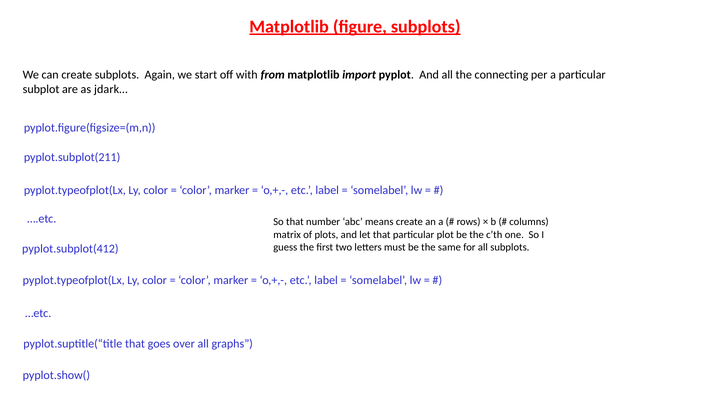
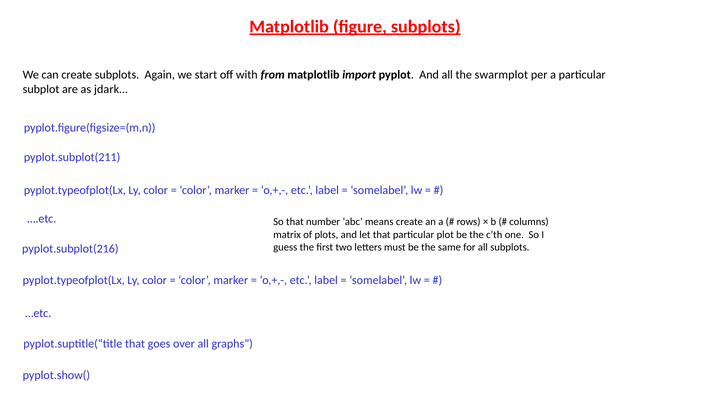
connecting: connecting -> swarmplot (501, 75)
pyplot.subplot(412: pyplot.subplot(412 -> pyplot.subplot(216 (70, 249)
